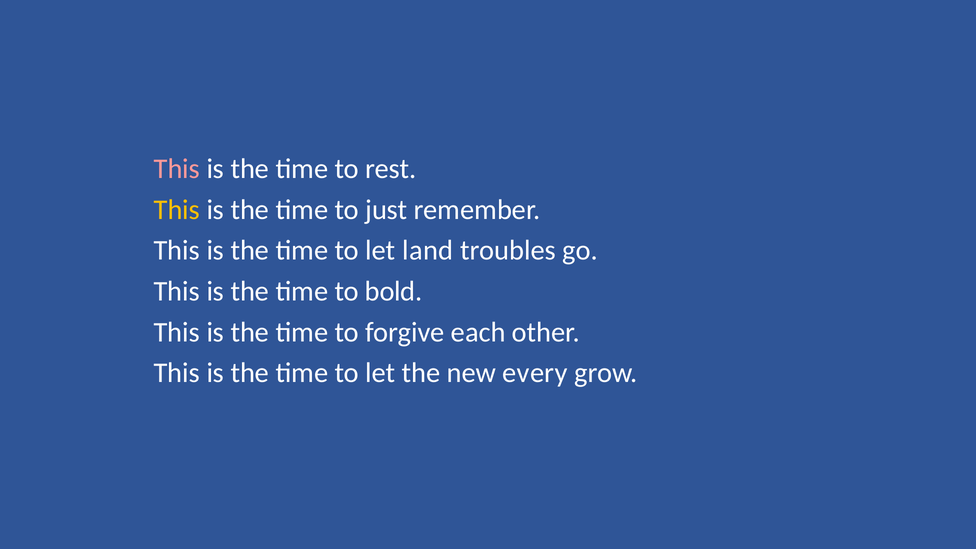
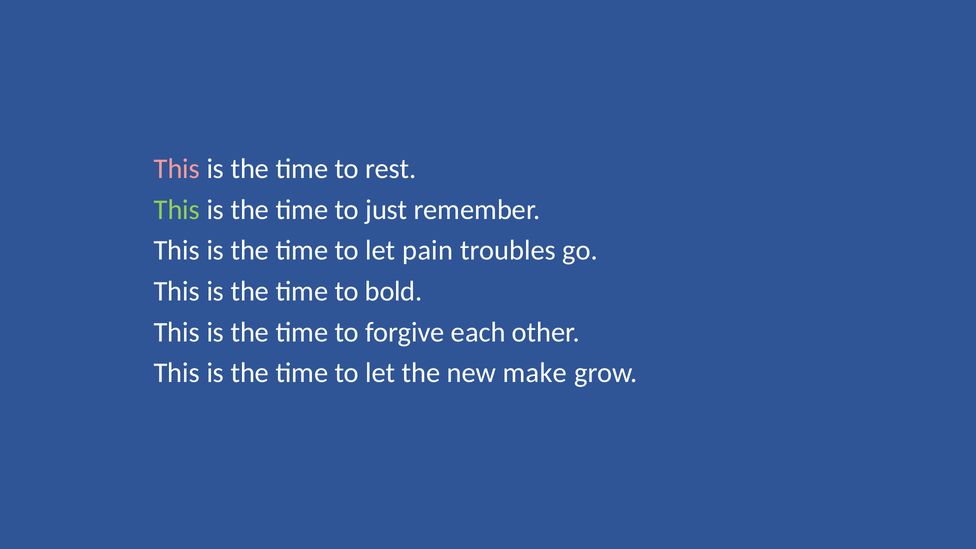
This colour: yellow -> light green (177, 210)
land: land -> pain (428, 250)
every: every -> make (535, 373)
